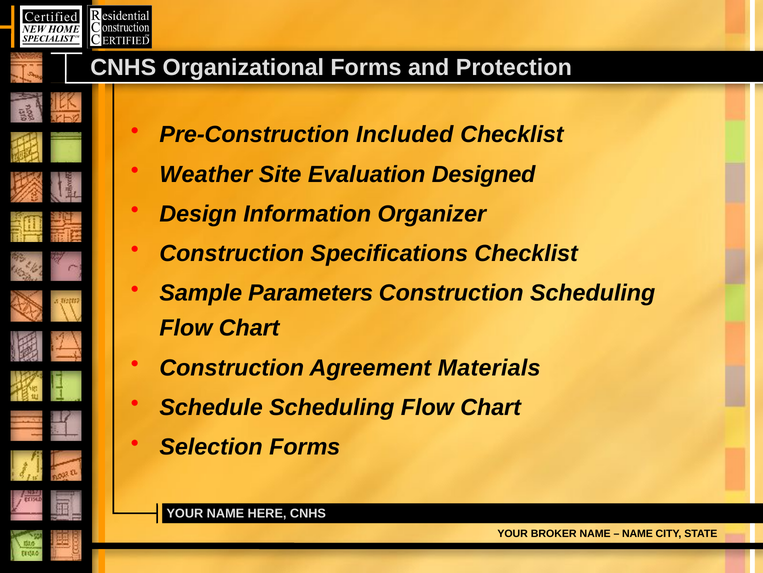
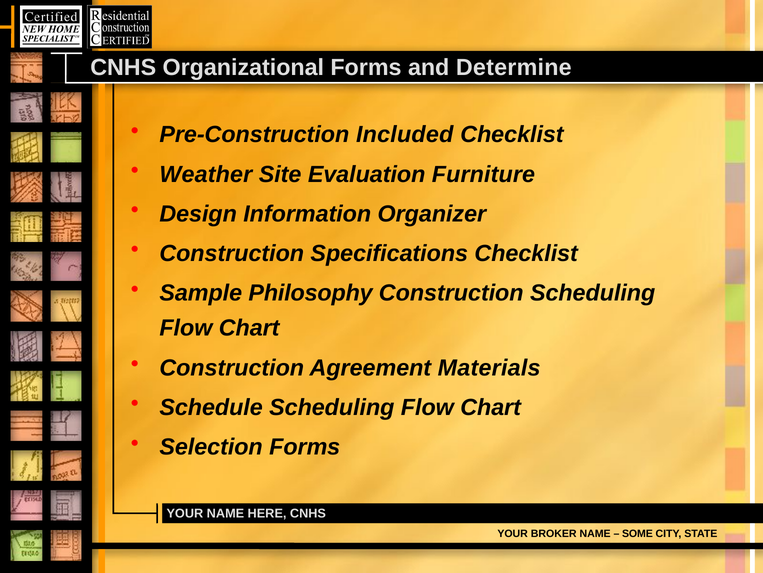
Protection: Protection -> Determine (514, 68)
Designed: Designed -> Furniture (483, 174)
Parameters: Parameters -> Philosophy (311, 293)
NAME: NAME -> SOME (637, 533)
